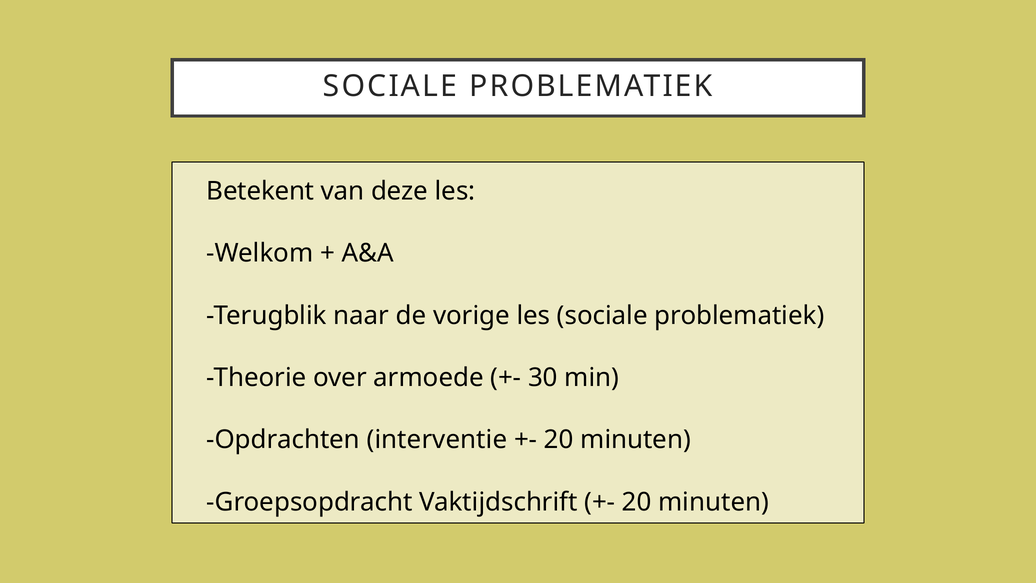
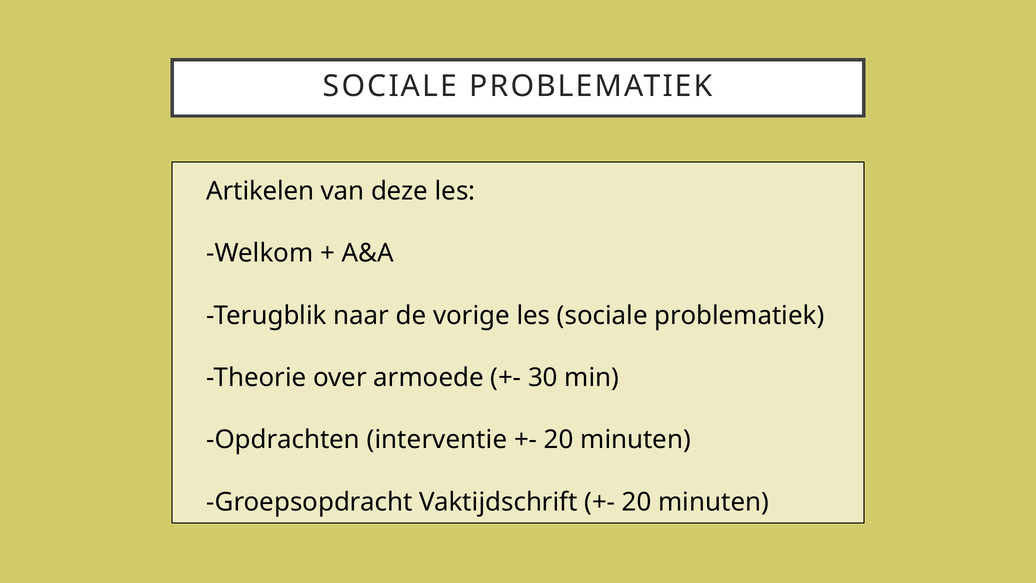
Betekent: Betekent -> Artikelen (260, 191)
